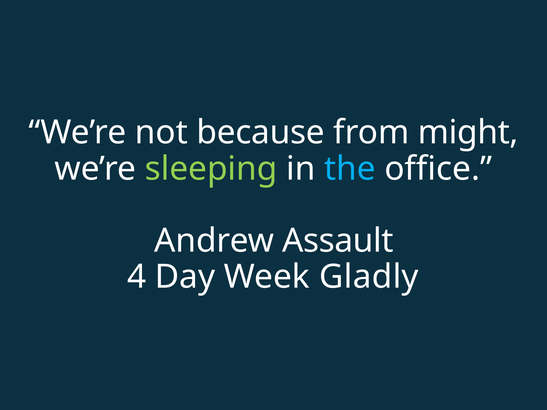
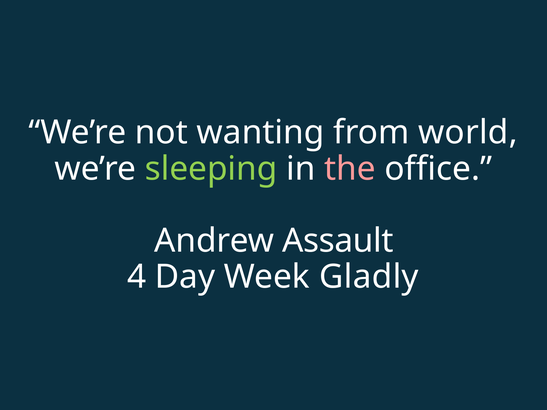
because: because -> wanting (261, 133)
might: might -> world (468, 133)
the colour: light blue -> pink (350, 169)
